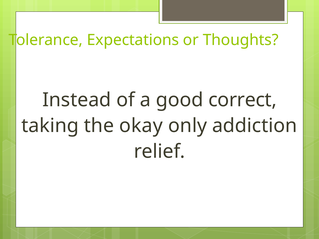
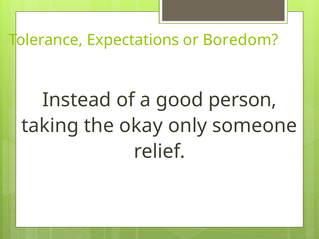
Thoughts: Thoughts -> Boredom (241, 40)
correct: correct -> person (243, 100)
addiction: addiction -> someone (255, 126)
